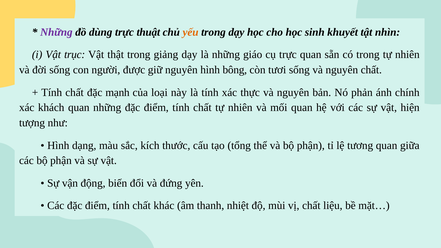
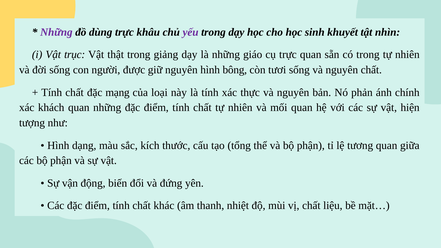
thuật: thuật -> khâu (148, 32)
yếu colour: orange -> purple (191, 32)
mạnh: mạnh -> mạng (118, 92)
